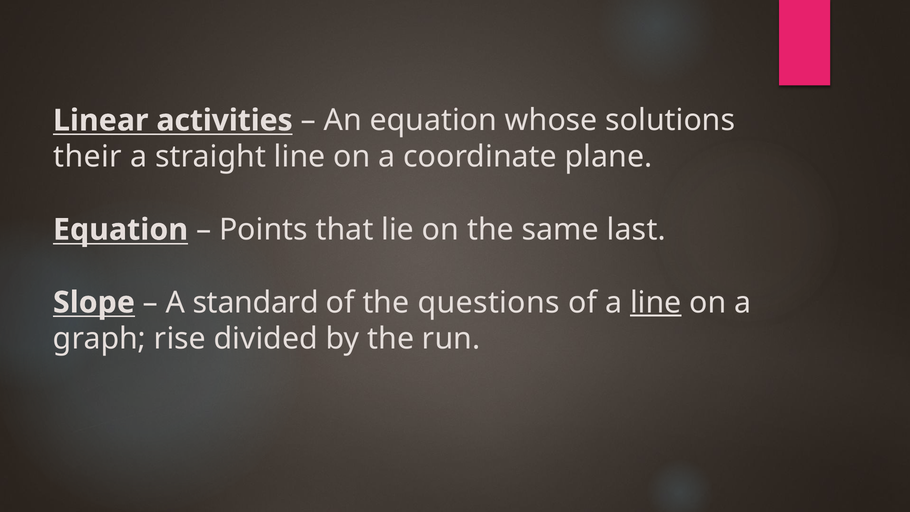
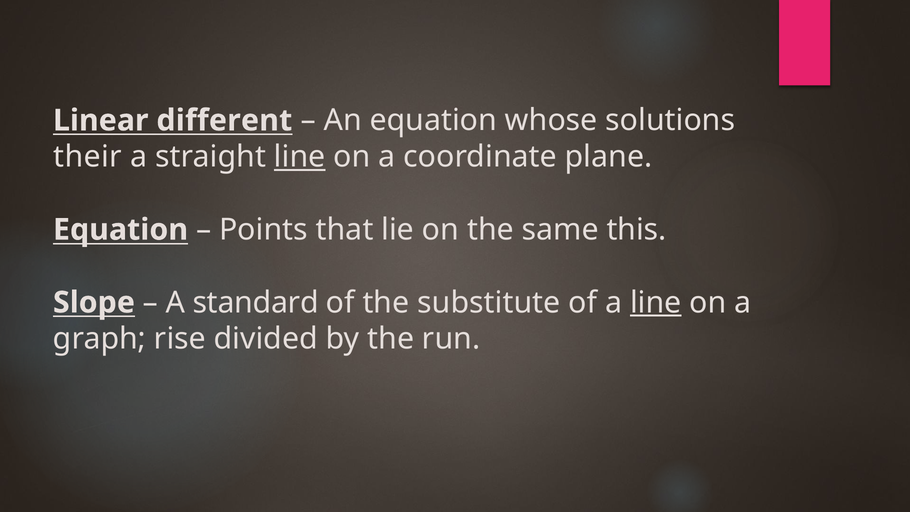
activities: activities -> different (224, 120)
line underline: none -> present (300, 157)
last: last -> this (636, 230)
questions: questions -> substitute (489, 302)
